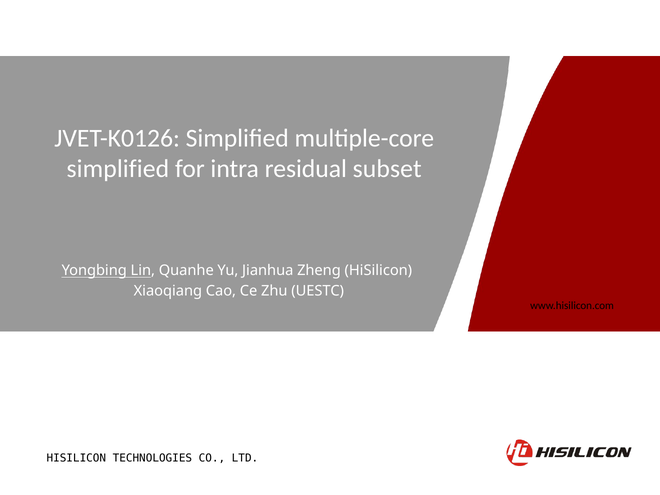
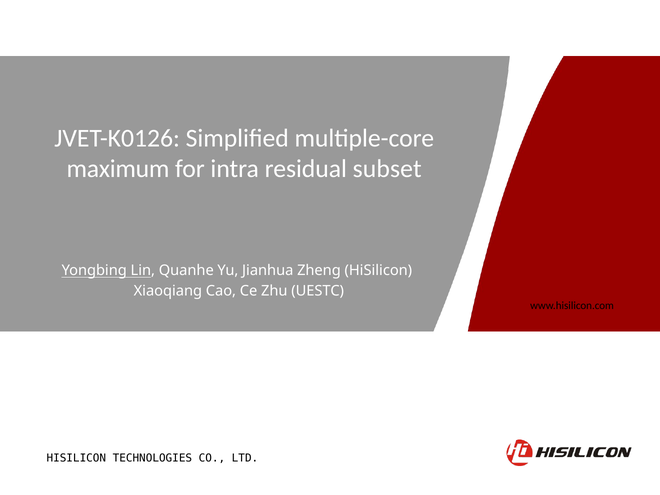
simplified: simplified -> maximum (118, 169)
